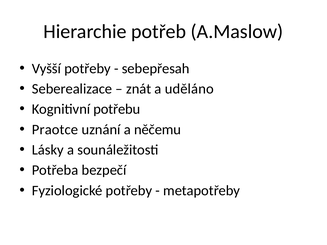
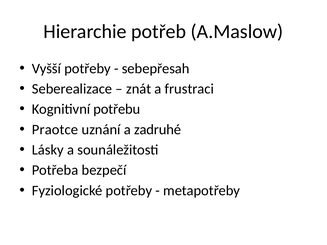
uděláno: uděláno -> frustraci (189, 89)
něčemu: něčemu -> zadruhé (158, 130)
